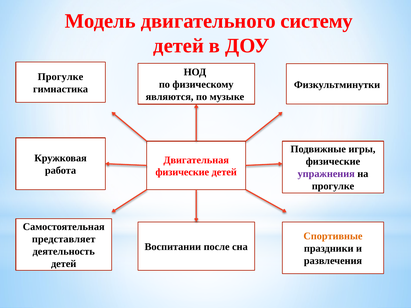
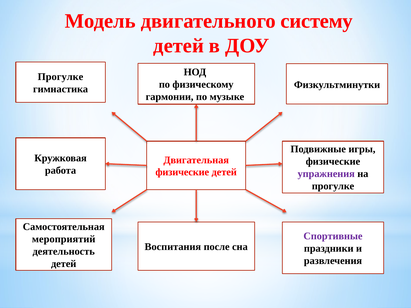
являются: являются -> гармонии (170, 97)
Спортивные colour: orange -> purple (333, 236)
представляет: представляет -> мероприятий (64, 239)
Воспитании: Воспитании -> Воспитания (173, 247)
